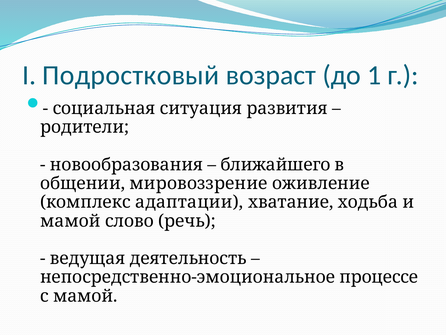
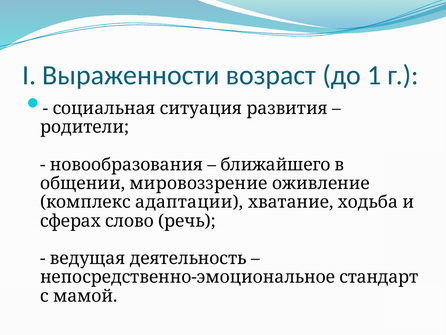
Подростковый: Подростковый -> Выраженности (131, 75)
мамой: мамой -> сферах (70, 221)
процессе: процессе -> стандарт (379, 277)
